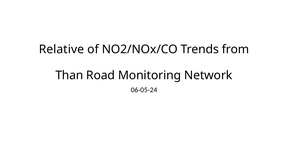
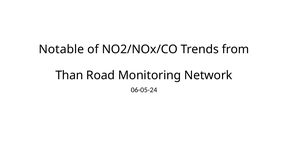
Relative: Relative -> Notable (61, 49)
